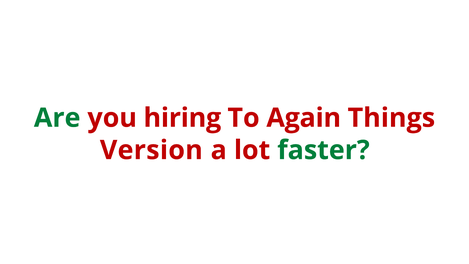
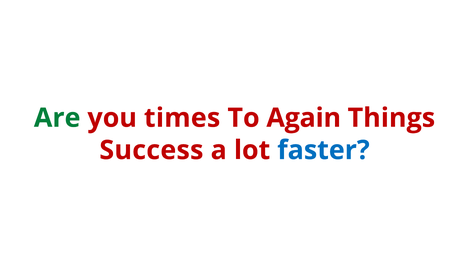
hiring: hiring -> times (182, 118)
Version: Version -> Success (151, 150)
faster colour: green -> blue (323, 150)
